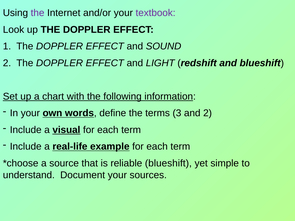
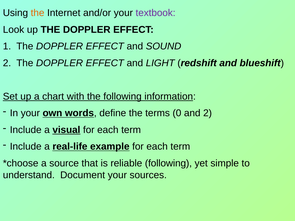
the colour: purple -> orange (38, 13)
3: 3 -> 0 (177, 113)
reliable blueshift: blueshift -> following (168, 163)
